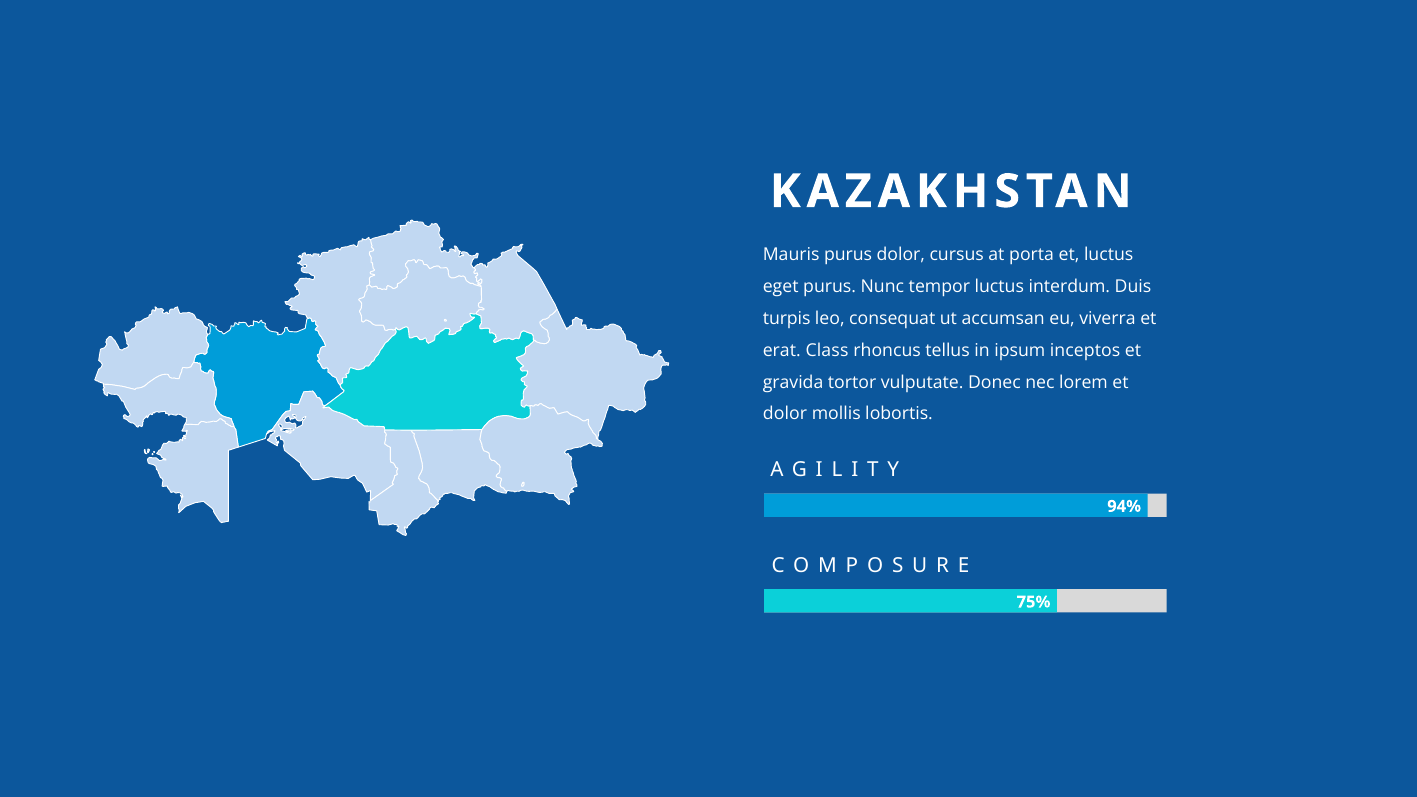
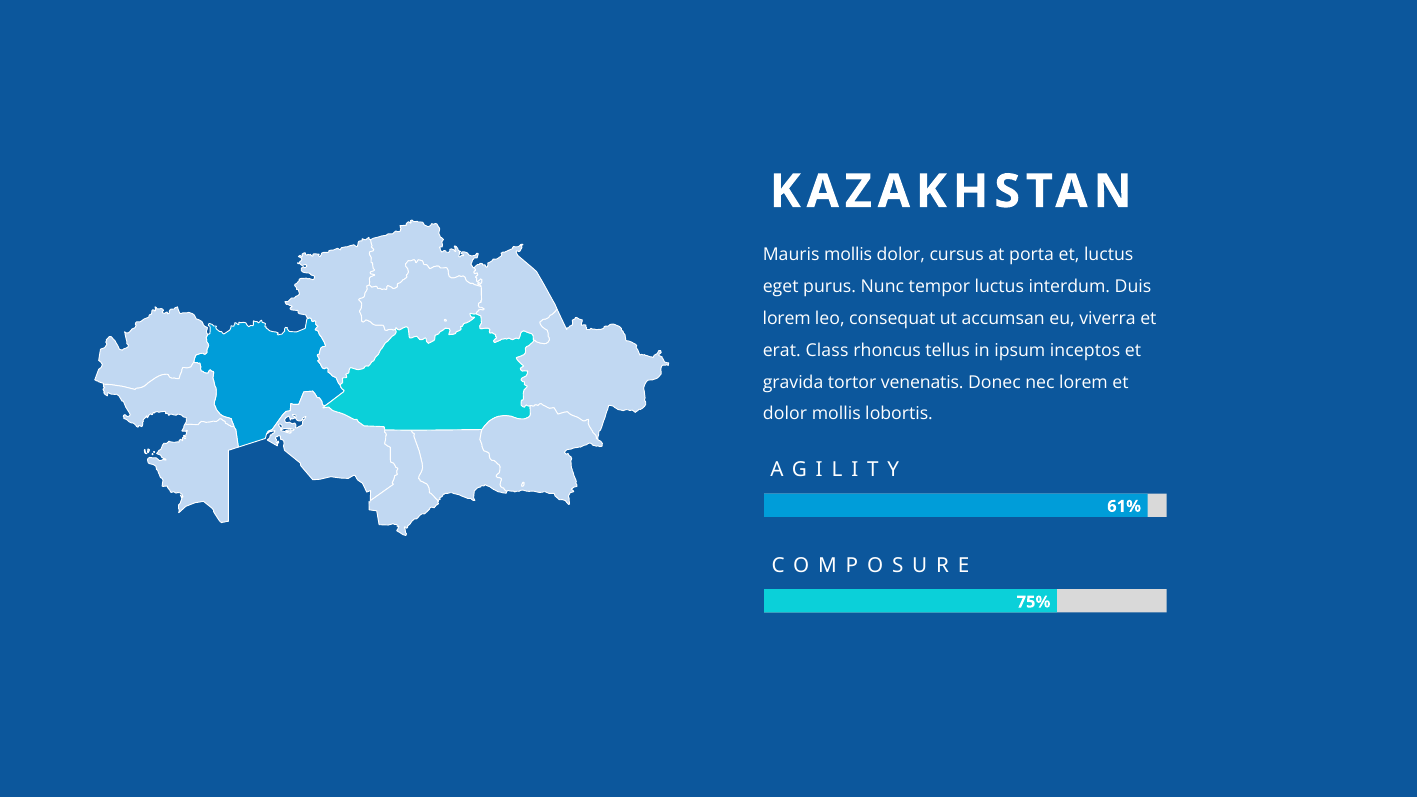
Mauris purus: purus -> mollis (848, 255)
turpis: turpis -> lorem (787, 319)
vulputate: vulputate -> venenatis (922, 382)
94%: 94% -> 61% (1124, 506)
